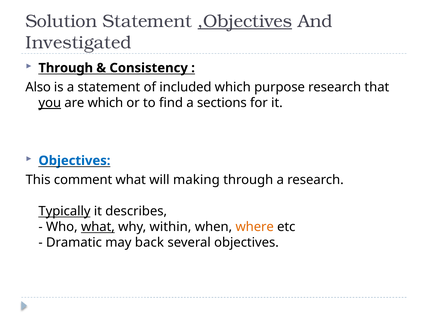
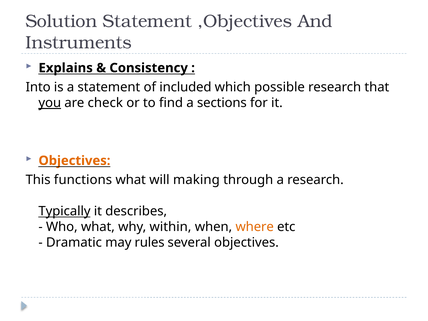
,Objectives underline: present -> none (245, 21)
Investigated: Investigated -> Instruments (79, 43)
Through: Through -> Explains (66, 68)
Also: Also -> Into (38, 87)
purpose: purpose -> possible (280, 87)
are which: which -> check (105, 103)
Objectives colour: blue -> orange (74, 161)
comment: comment -> functions (83, 180)
what underline: present -> none (98, 227)
back: back -> rules (150, 243)
